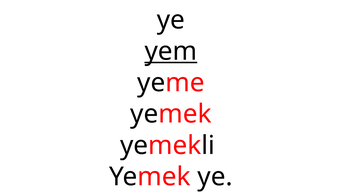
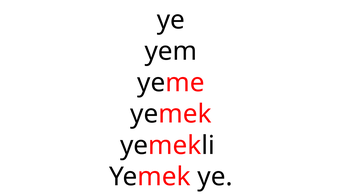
yem underline: present -> none (171, 51)
